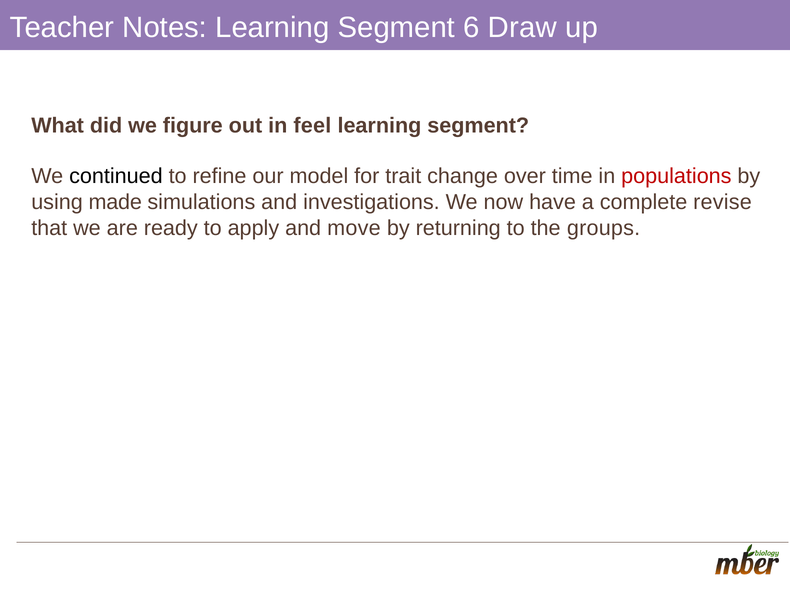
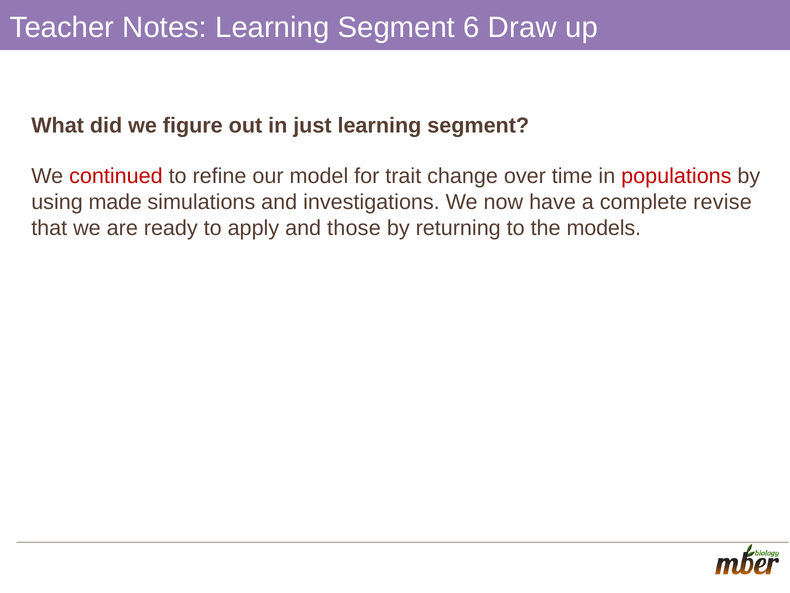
feel: feel -> just (312, 125)
continued colour: black -> red (116, 176)
move: move -> those (354, 228)
groups: groups -> models (604, 228)
